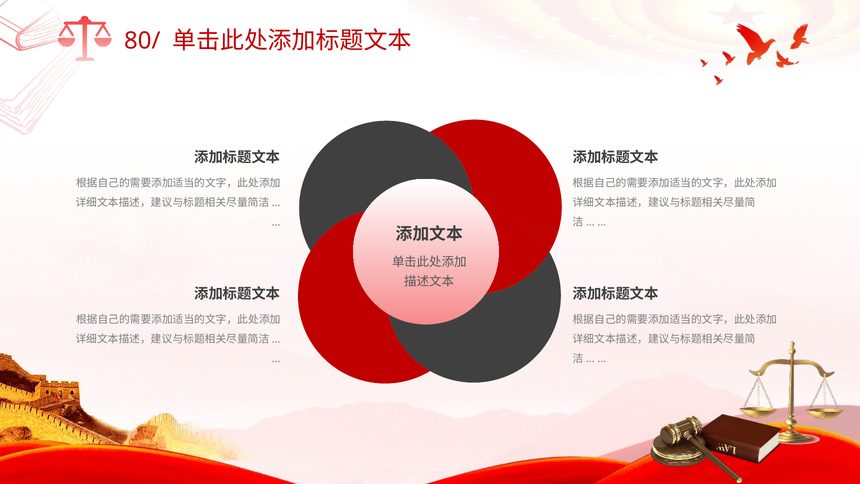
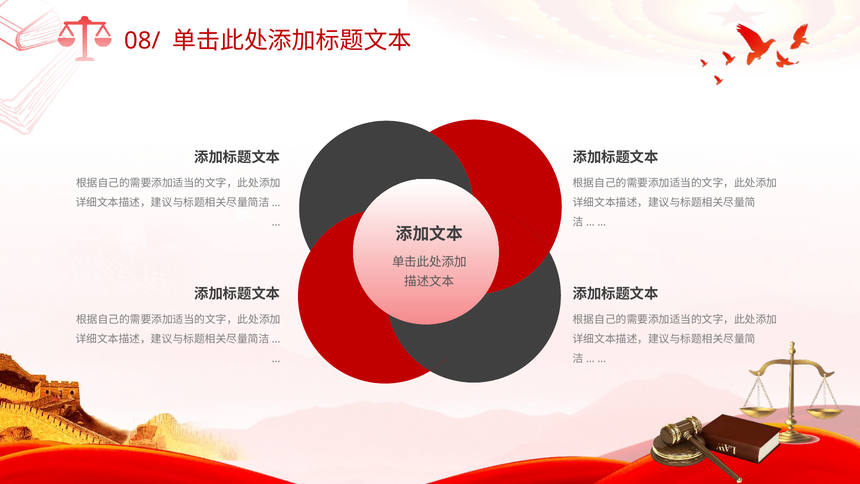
80/: 80/ -> 08/ (142, 41)
